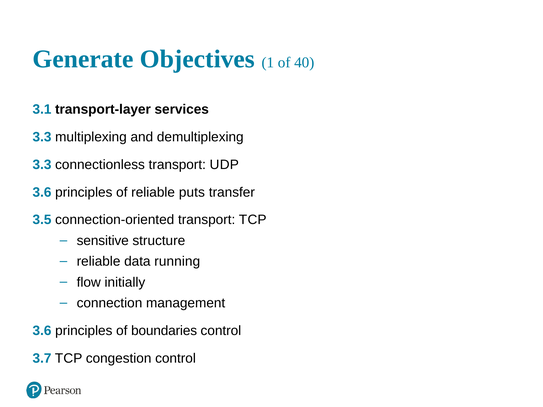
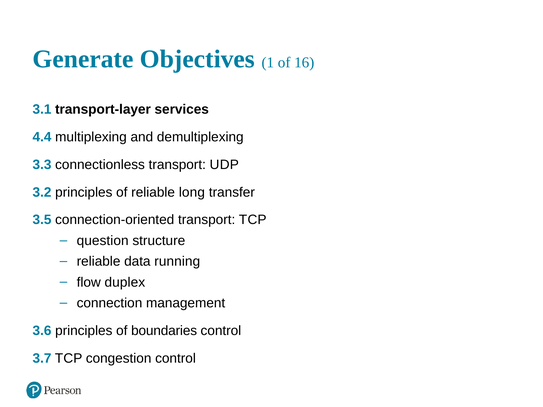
40: 40 -> 16 (304, 62)
3.3: 3.3 -> 4.4 (42, 137)
3.6: 3.6 -> 3.2 (42, 192)
puts: puts -> long (192, 192)
sensitive: sensitive -> question (103, 241)
initially: initially -> duplex (125, 282)
